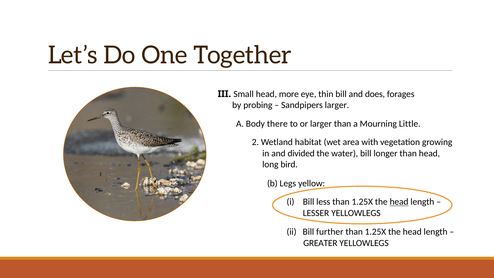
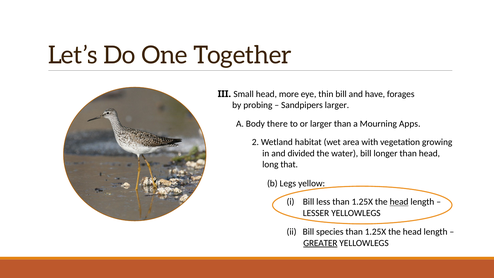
does: does -> have (375, 94)
Little: Little -> Apps (410, 124)
bird: bird -> that (289, 164)
further: further -> species (330, 232)
GREATER underline: none -> present (320, 243)
